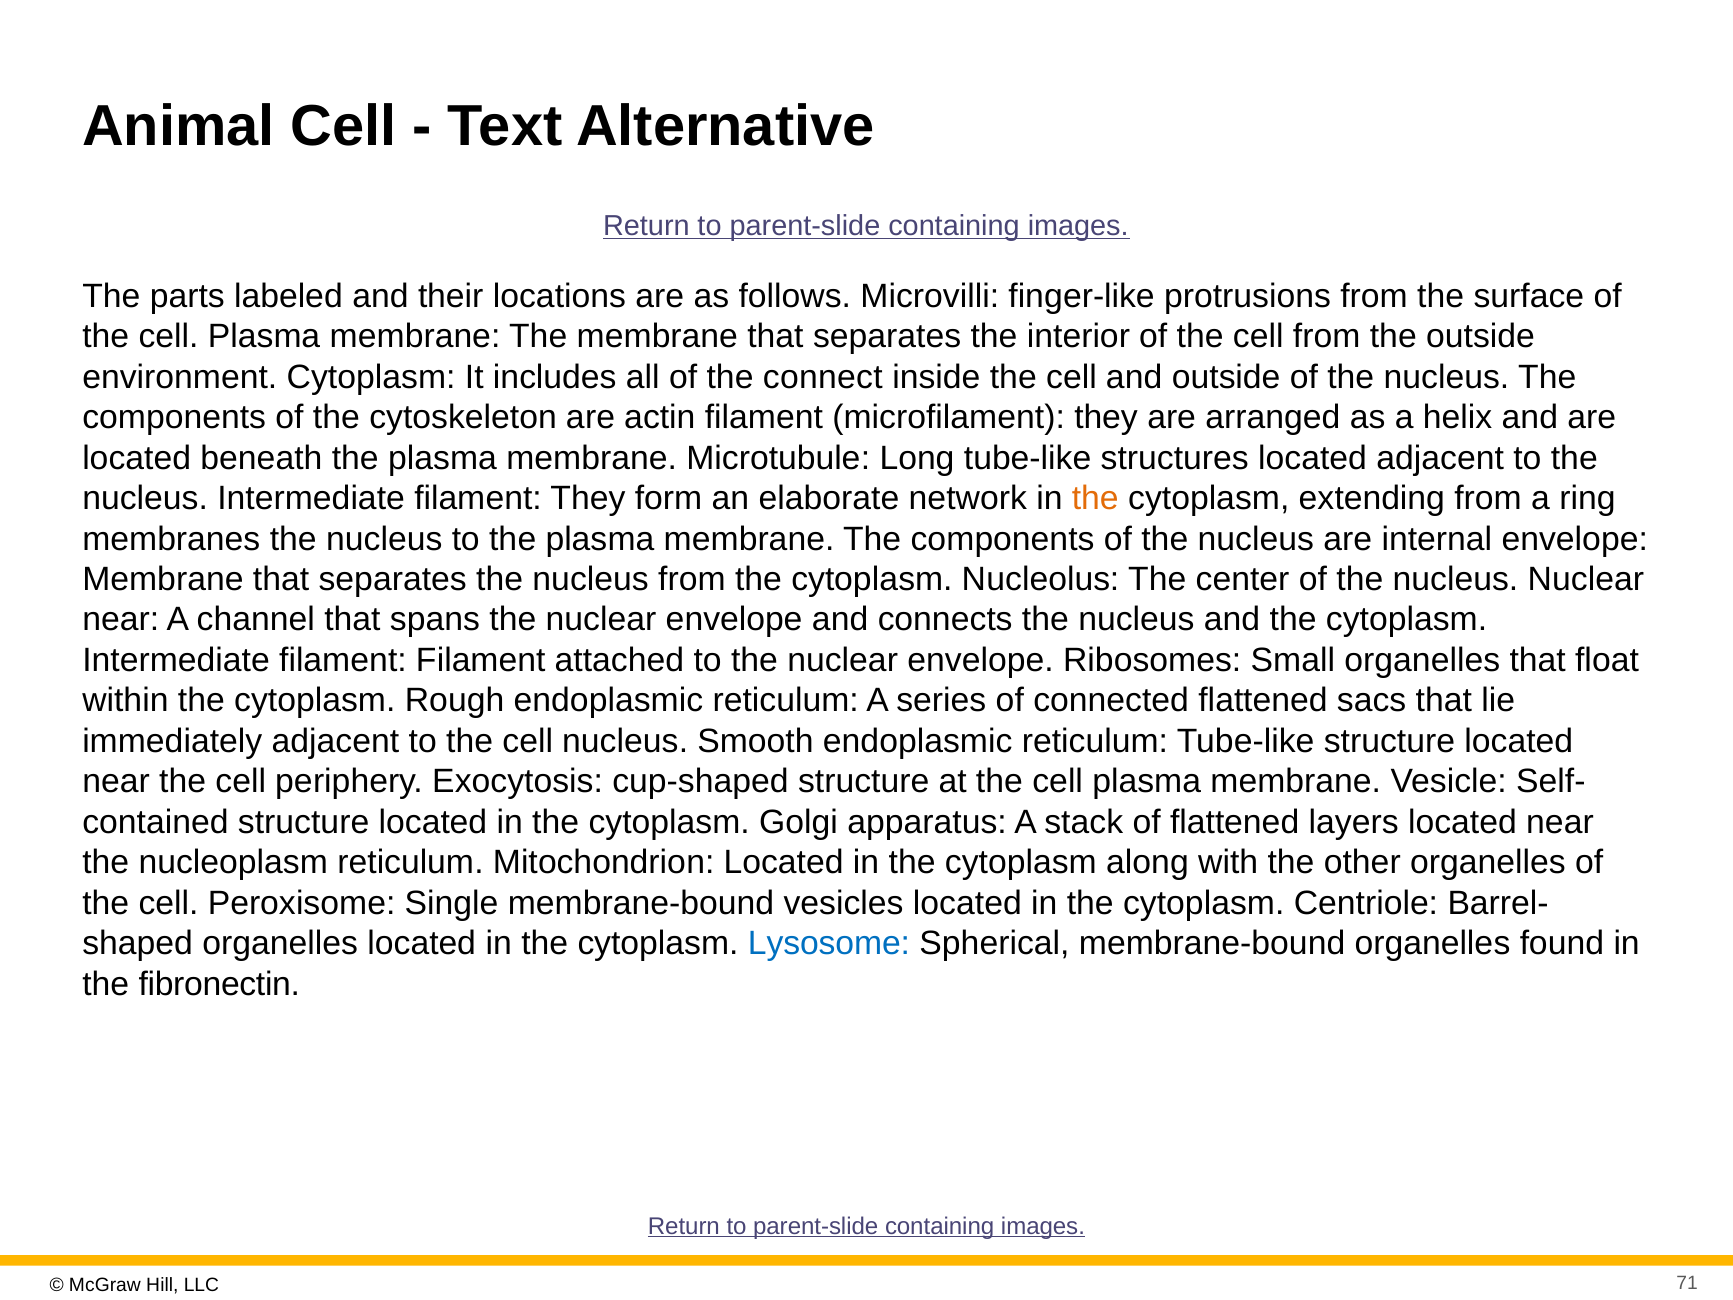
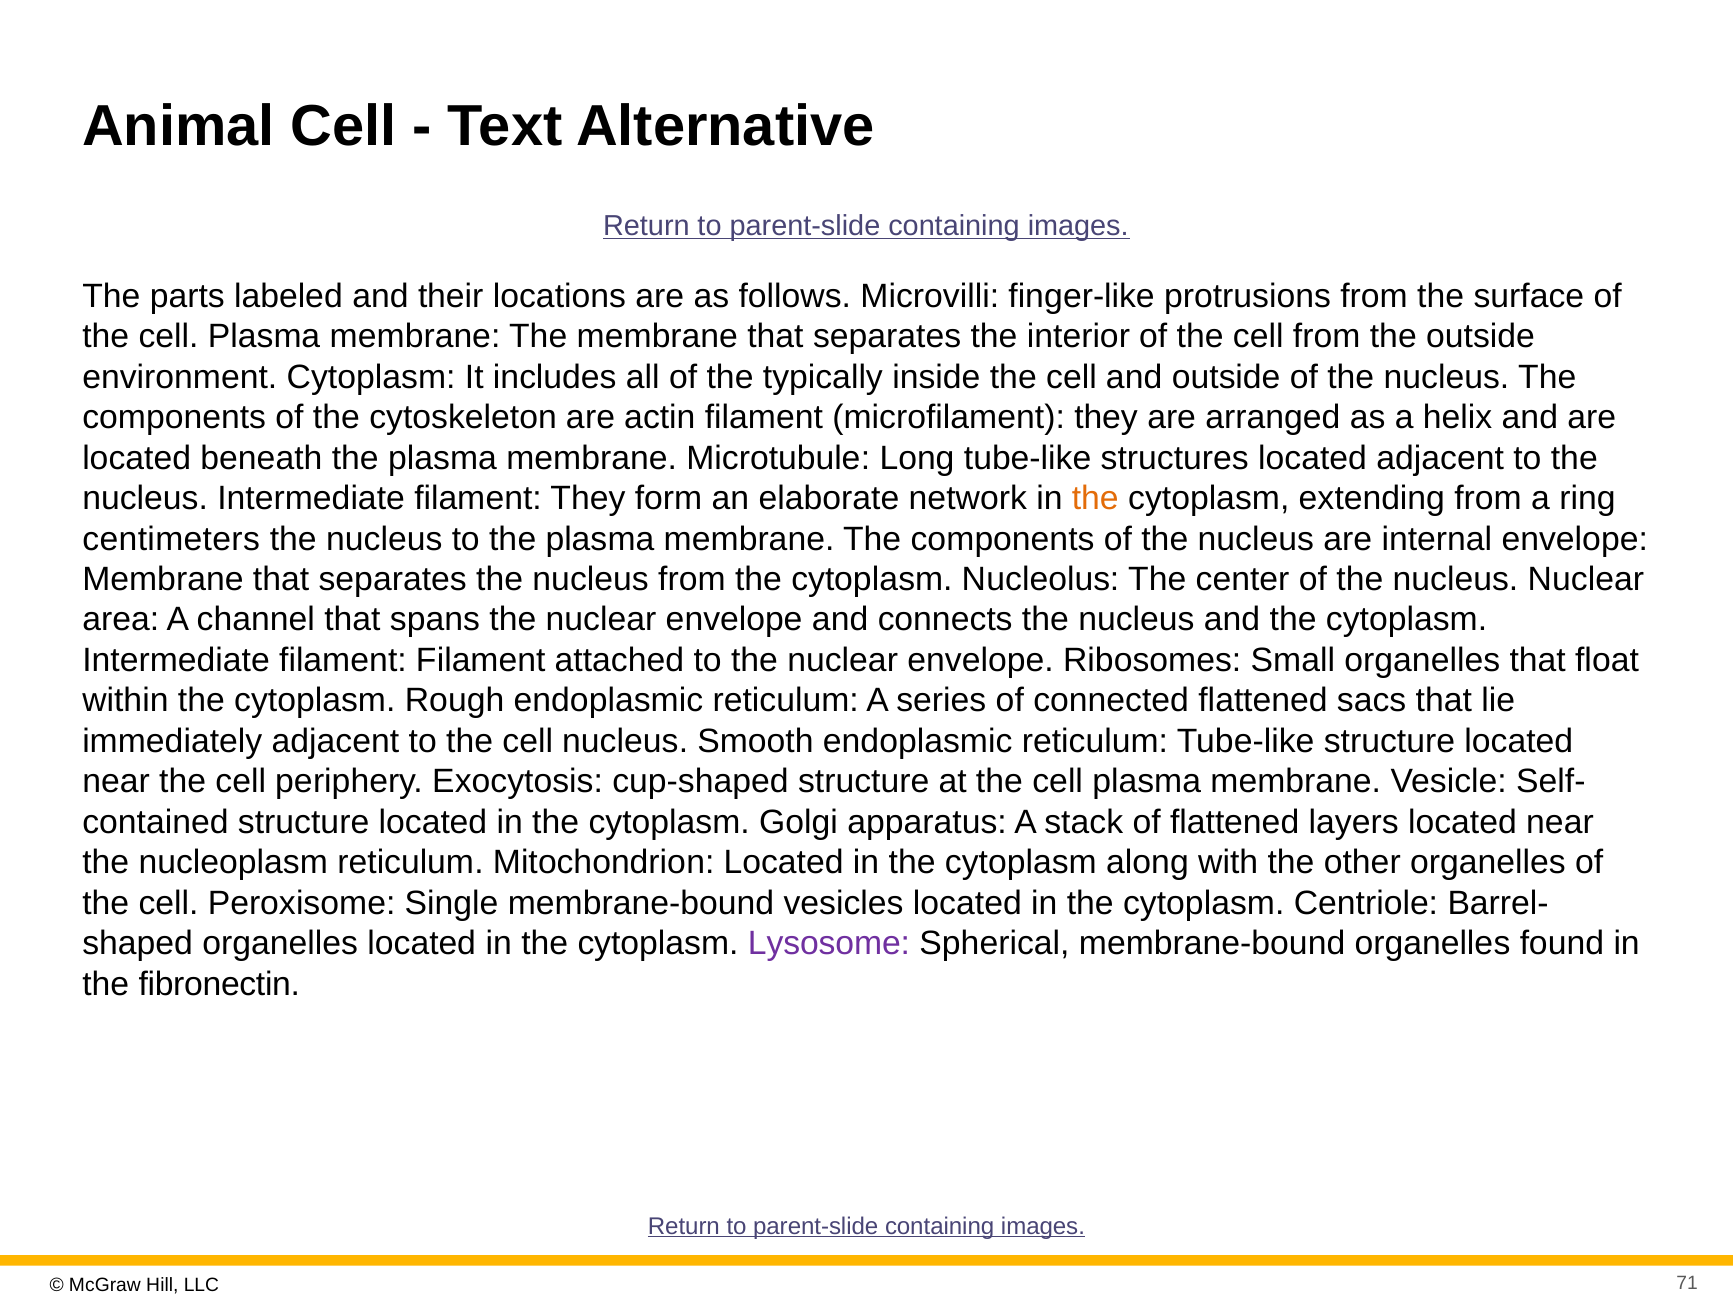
connect: connect -> typically (823, 377)
membranes: membranes -> centimeters (171, 539)
near: near -> area (121, 620)
Lysosome colour: blue -> purple (829, 943)
